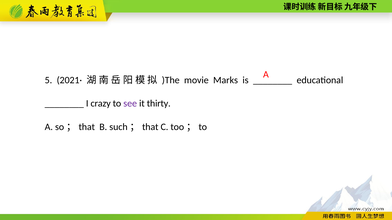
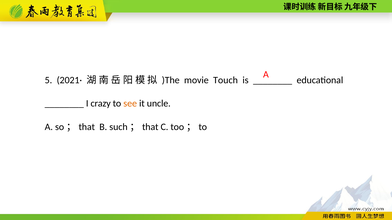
Marks: Marks -> Touch (226, 80)
see colour: purple -> orange (130, 104)
thirty: thirty -> uncle (159, 104)
